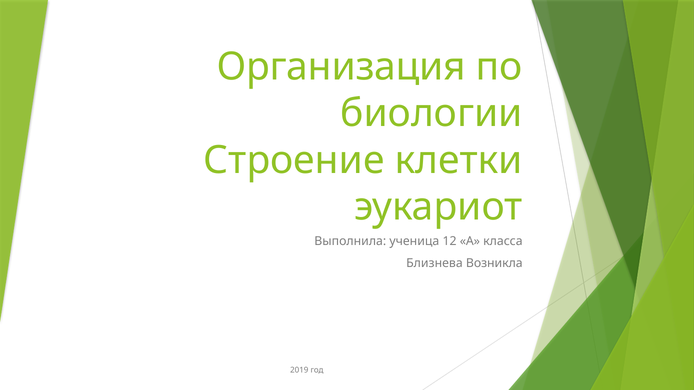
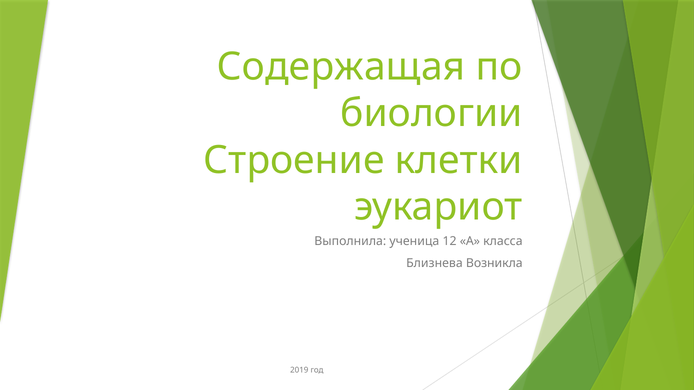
Организация: Организация -> Содержащая (341, 67)
